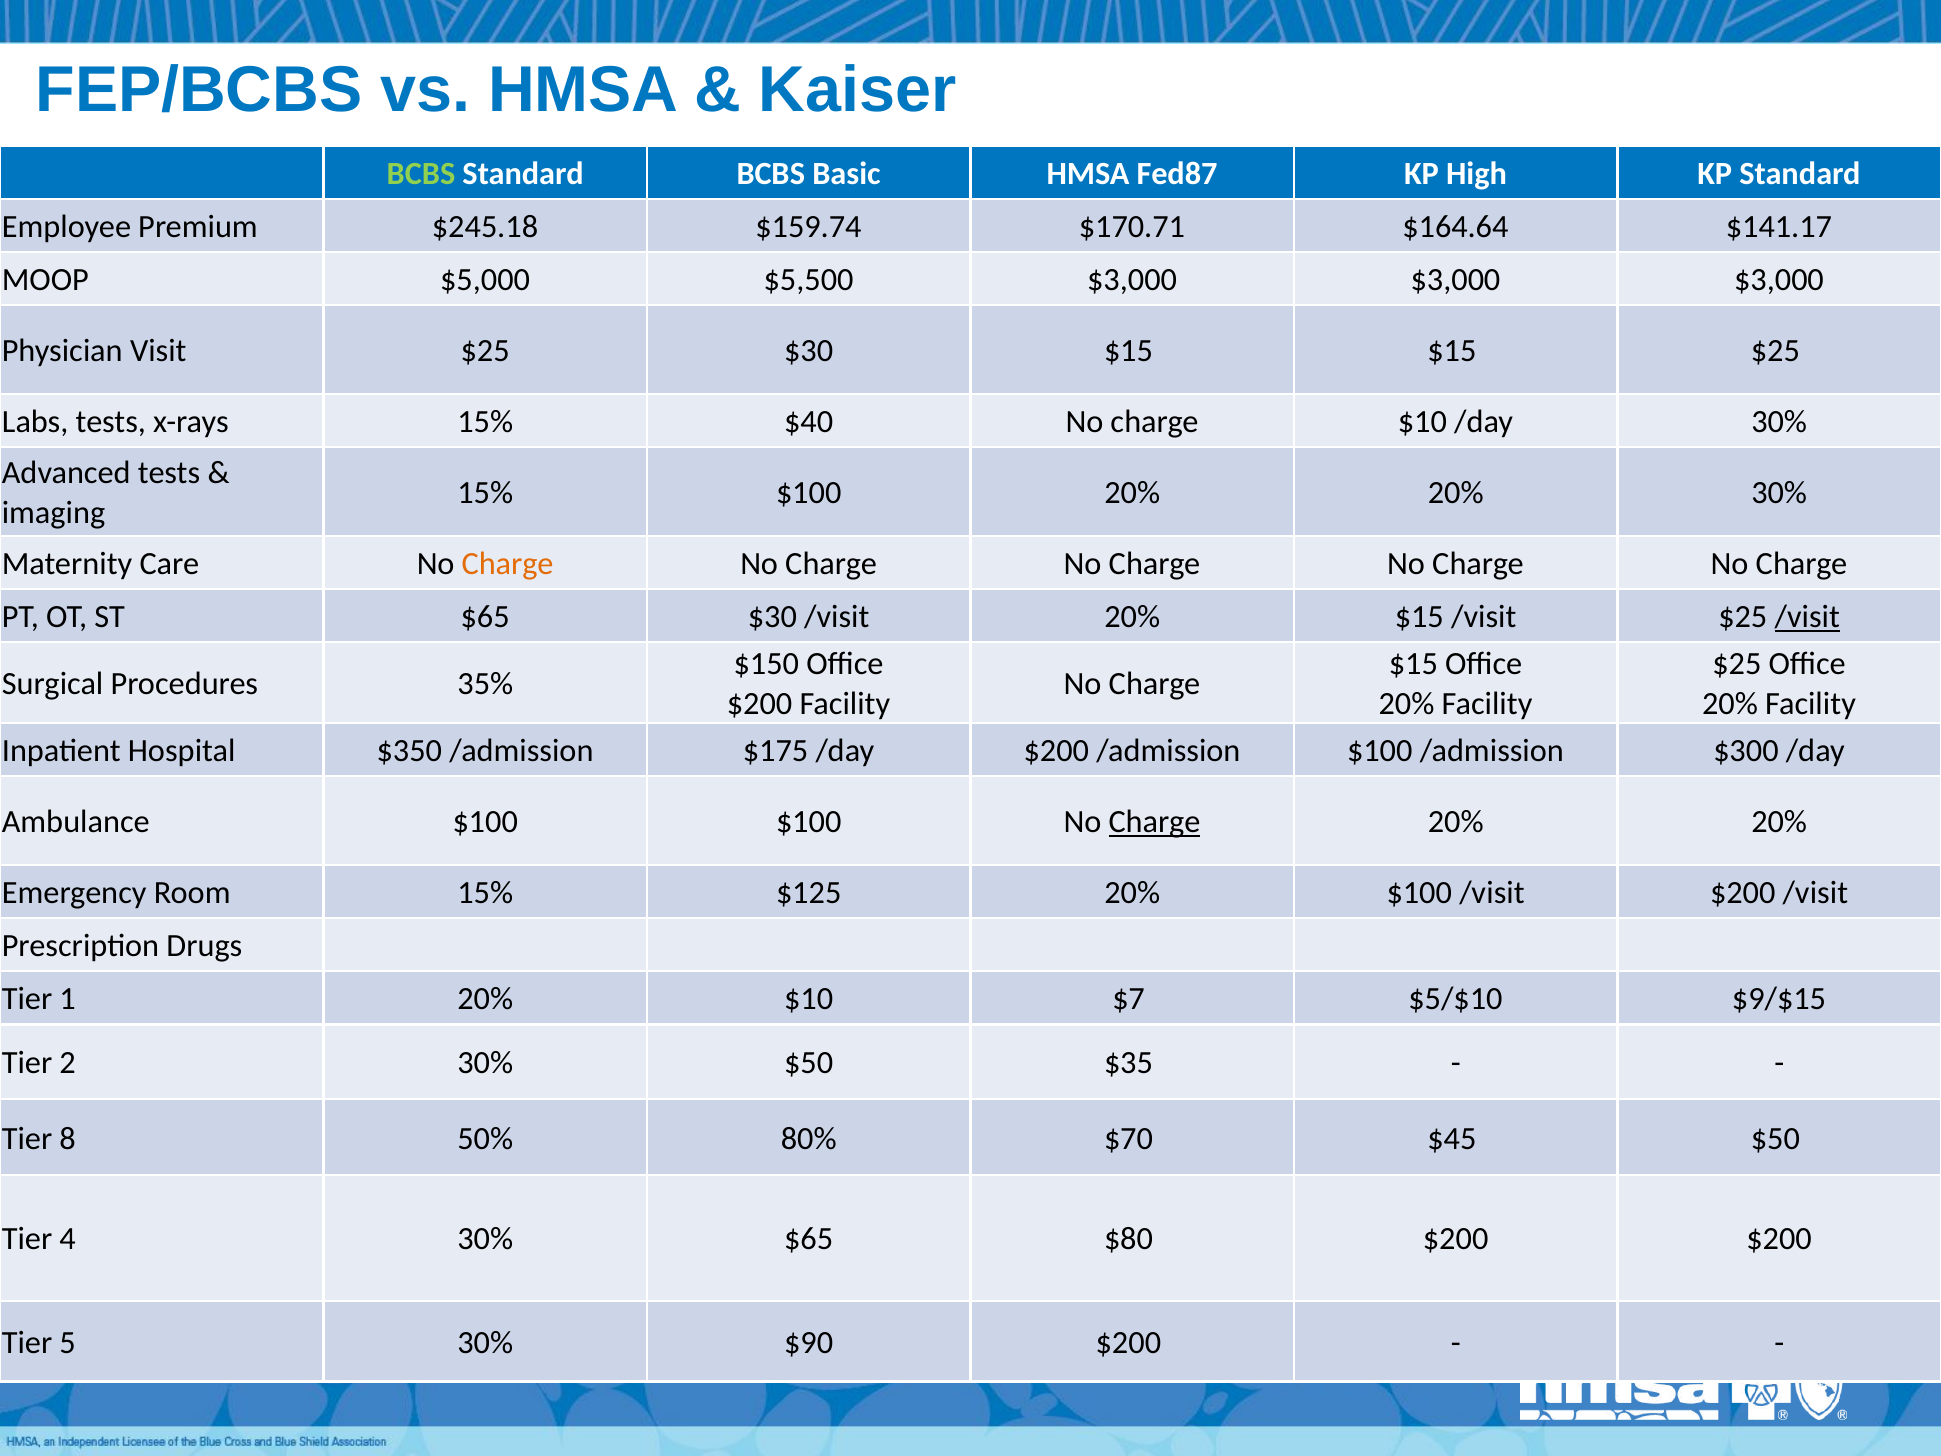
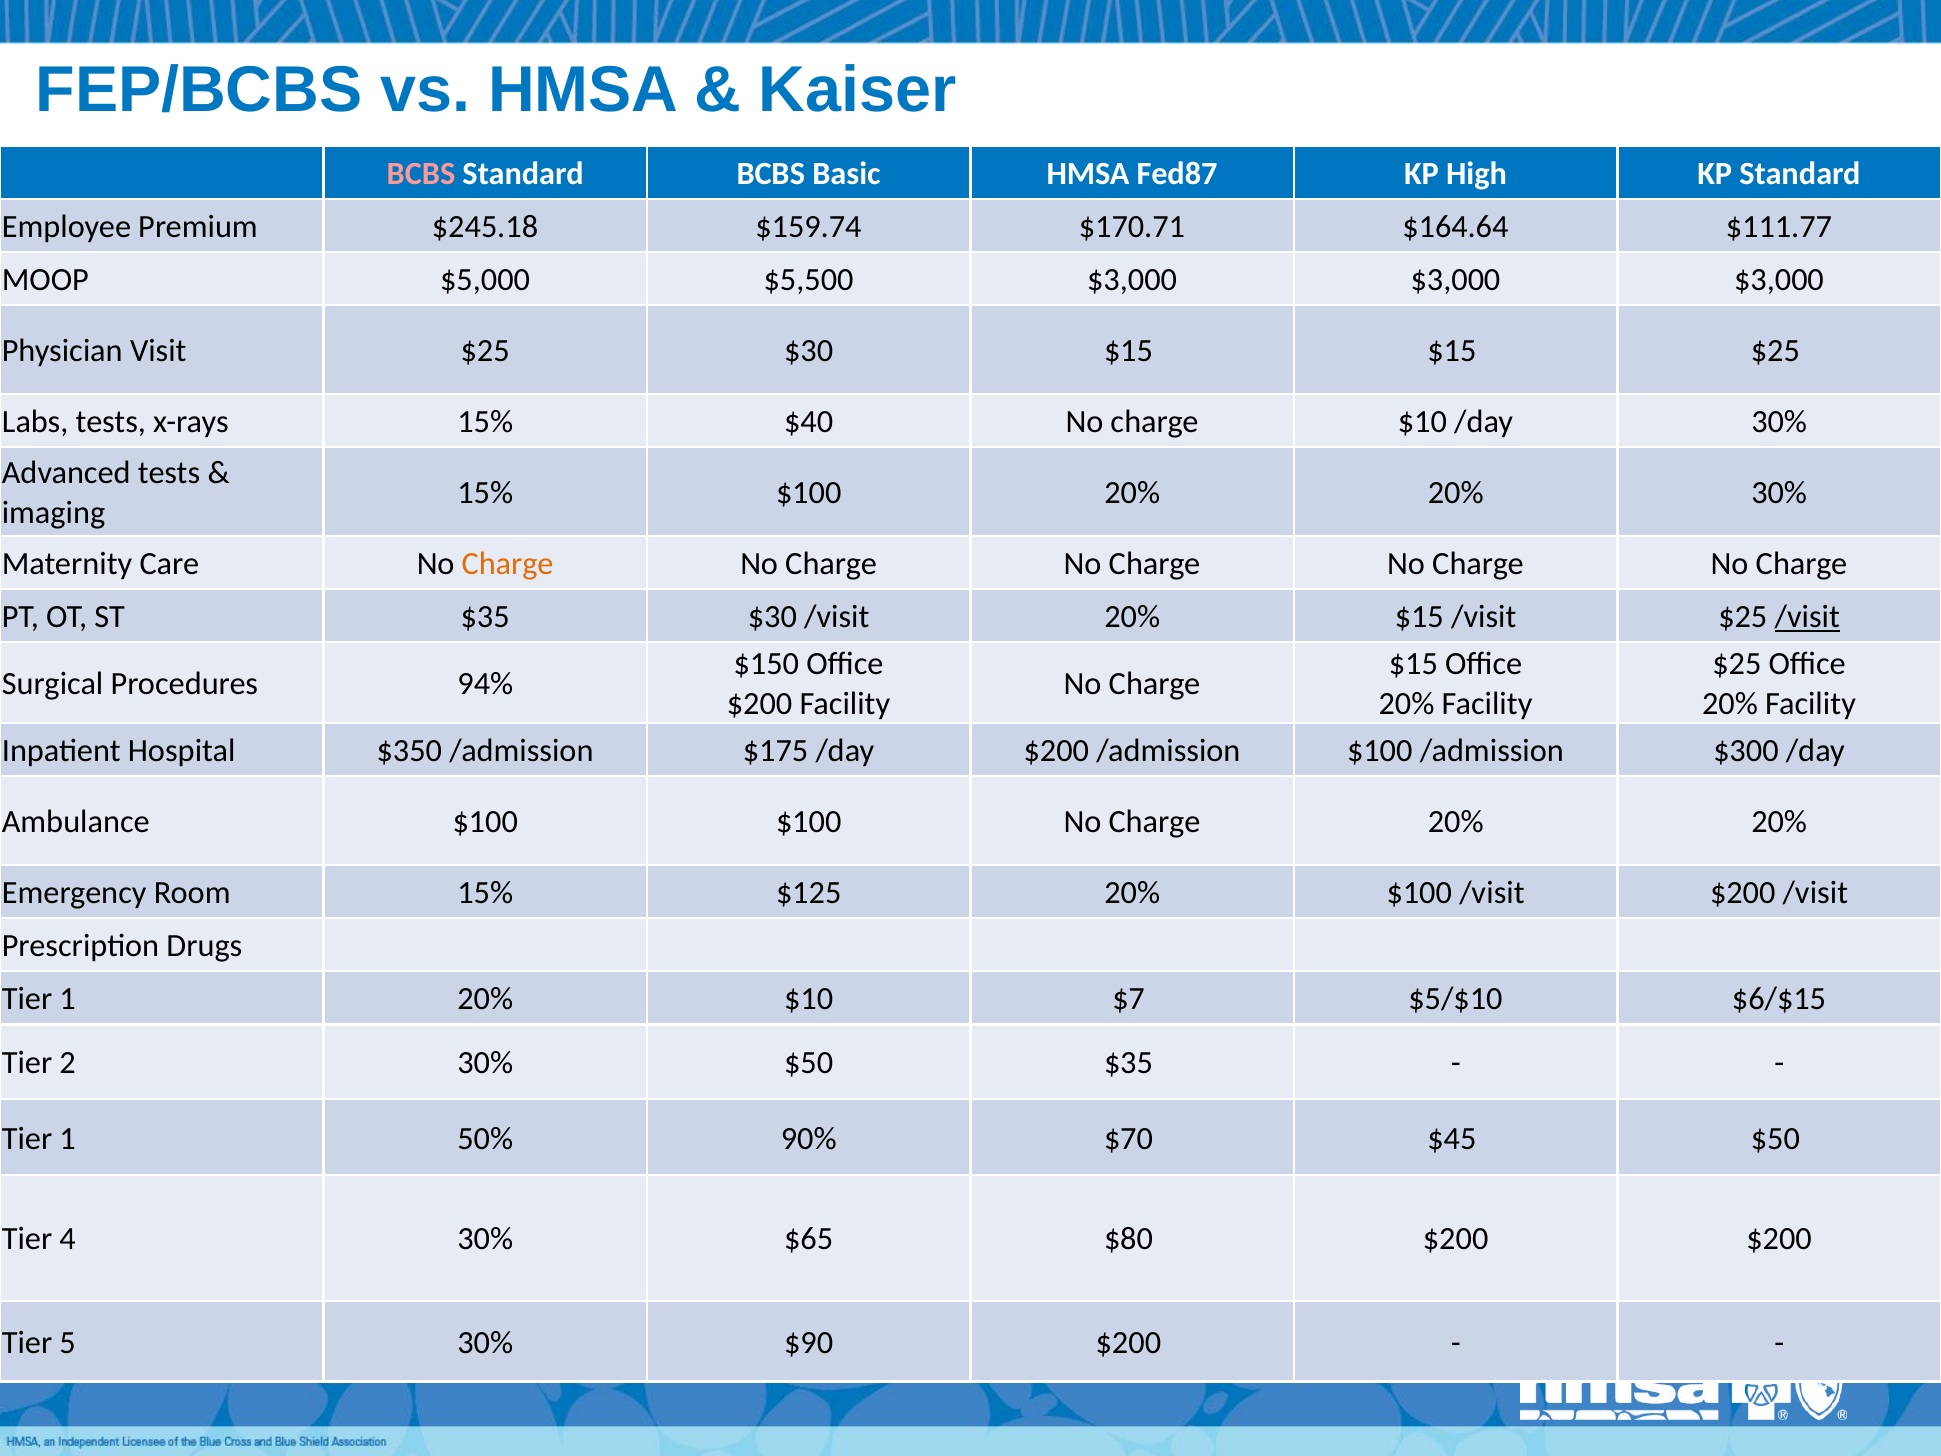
BCBS colour: light green -> pink (421, 173)
$141.17: $141.17 -> $111.77 (1779, 227)
ST $65: $65 -> $35 (485, 617)
35%: 35% -> 94% (485, 684)
Charge underline: present -> none (1154, 822)
$9/$15: $9/$15 -> $6/$15 (1779, 999)
8: 8 -> 1 (68, 1138)
80%: 80% -> 90% (809, 1138)
